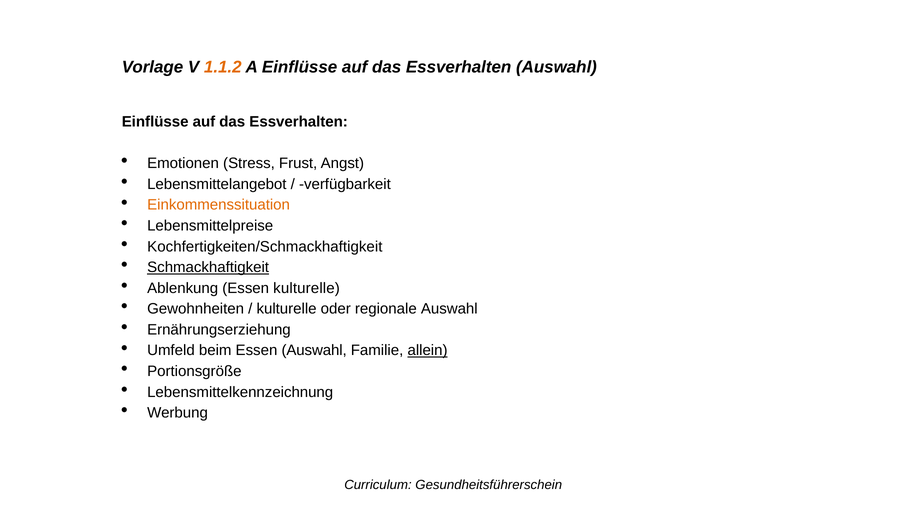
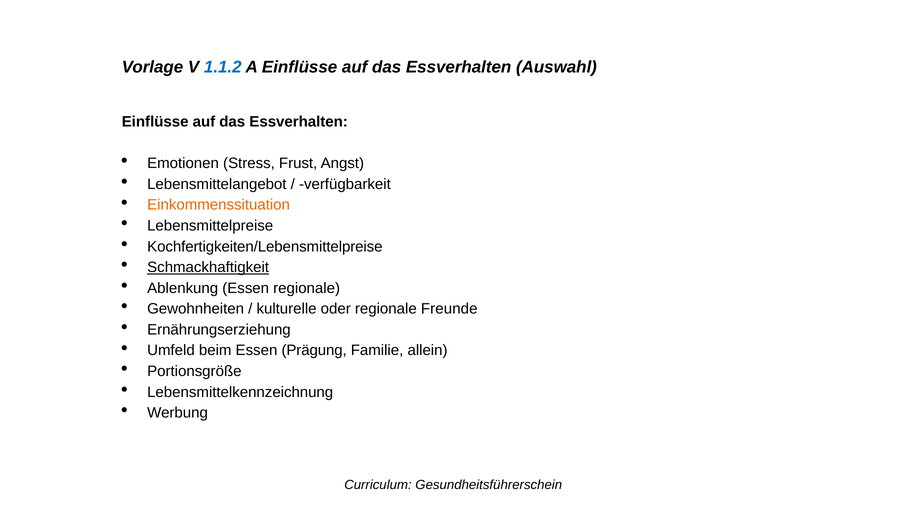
1.1.2 colour: orange -> blue (223, 67)
Kochfertigkeiten/Schmackhaftigkeit: Kochfertigkeiten/Schmackhaftigkeit -> Kochfertigkeiten/Lebensmittelpreise (265, 246)
Essen kulturelle: kulturelle -> regionale (307, 288)
regionale Auswahl: Auswahl -> Freunde (449, 309)
Essen Auswahl: Auswahl -> Prägung (314, 350)
allein underline: present -> none (428, 350)
